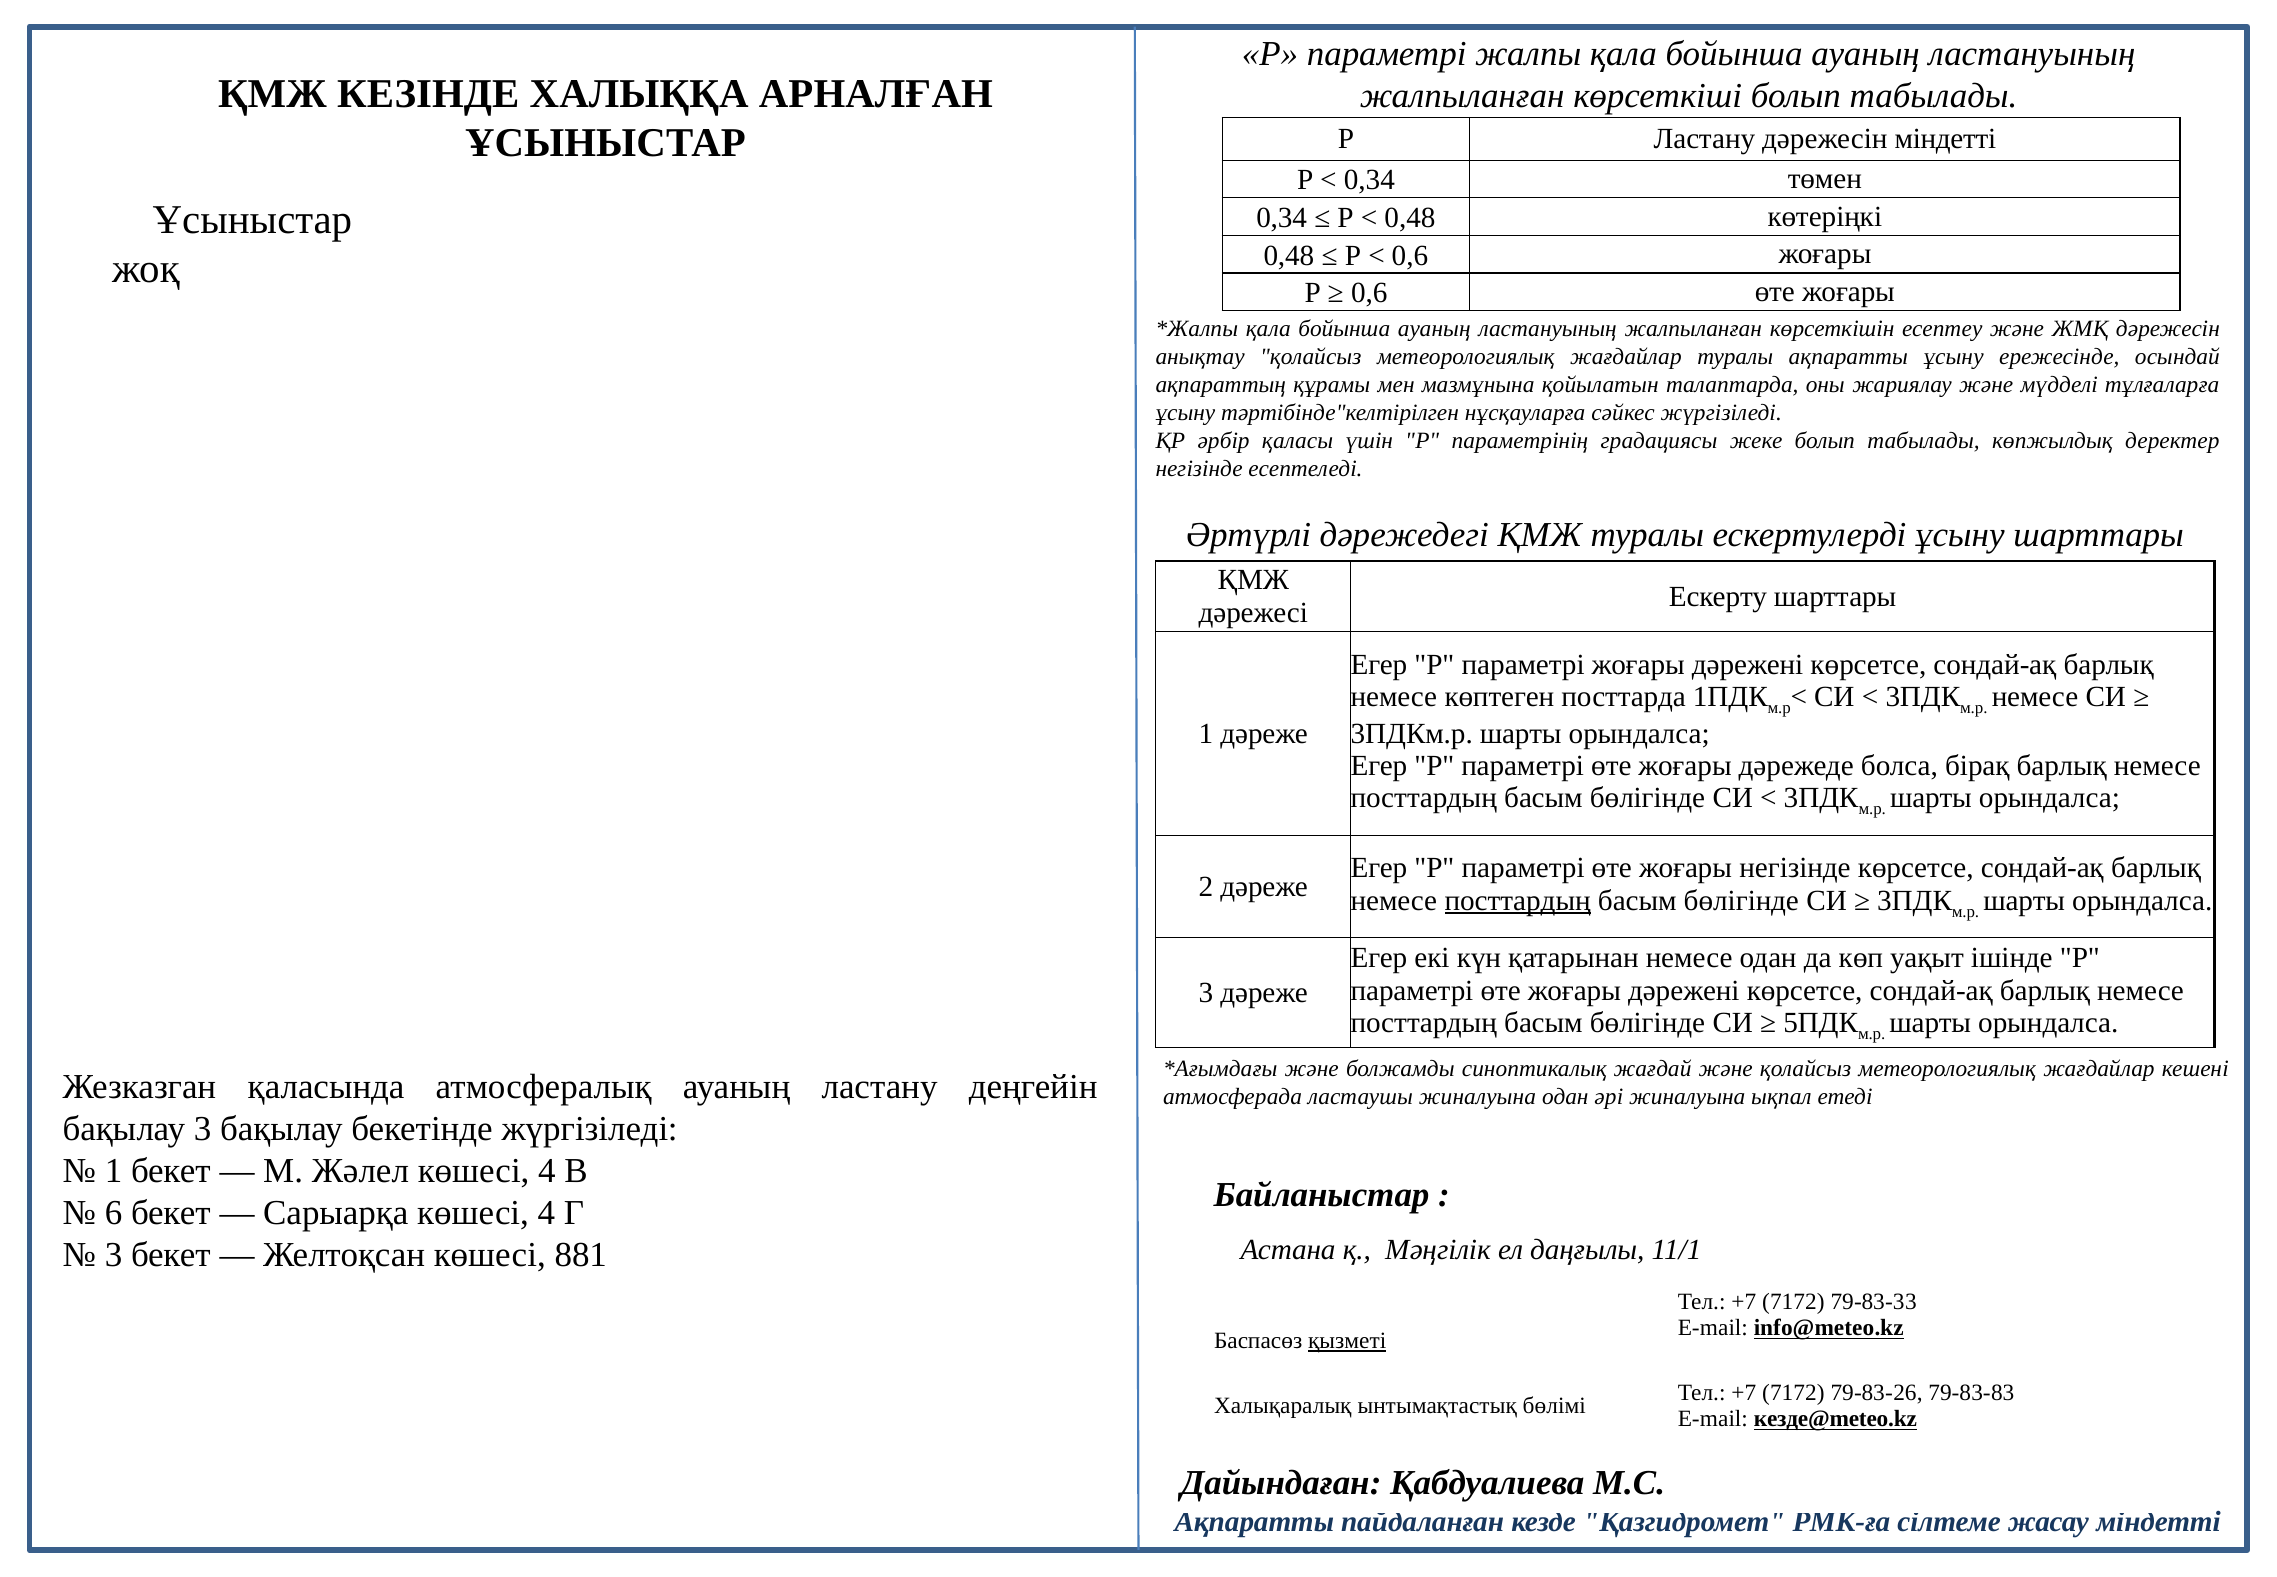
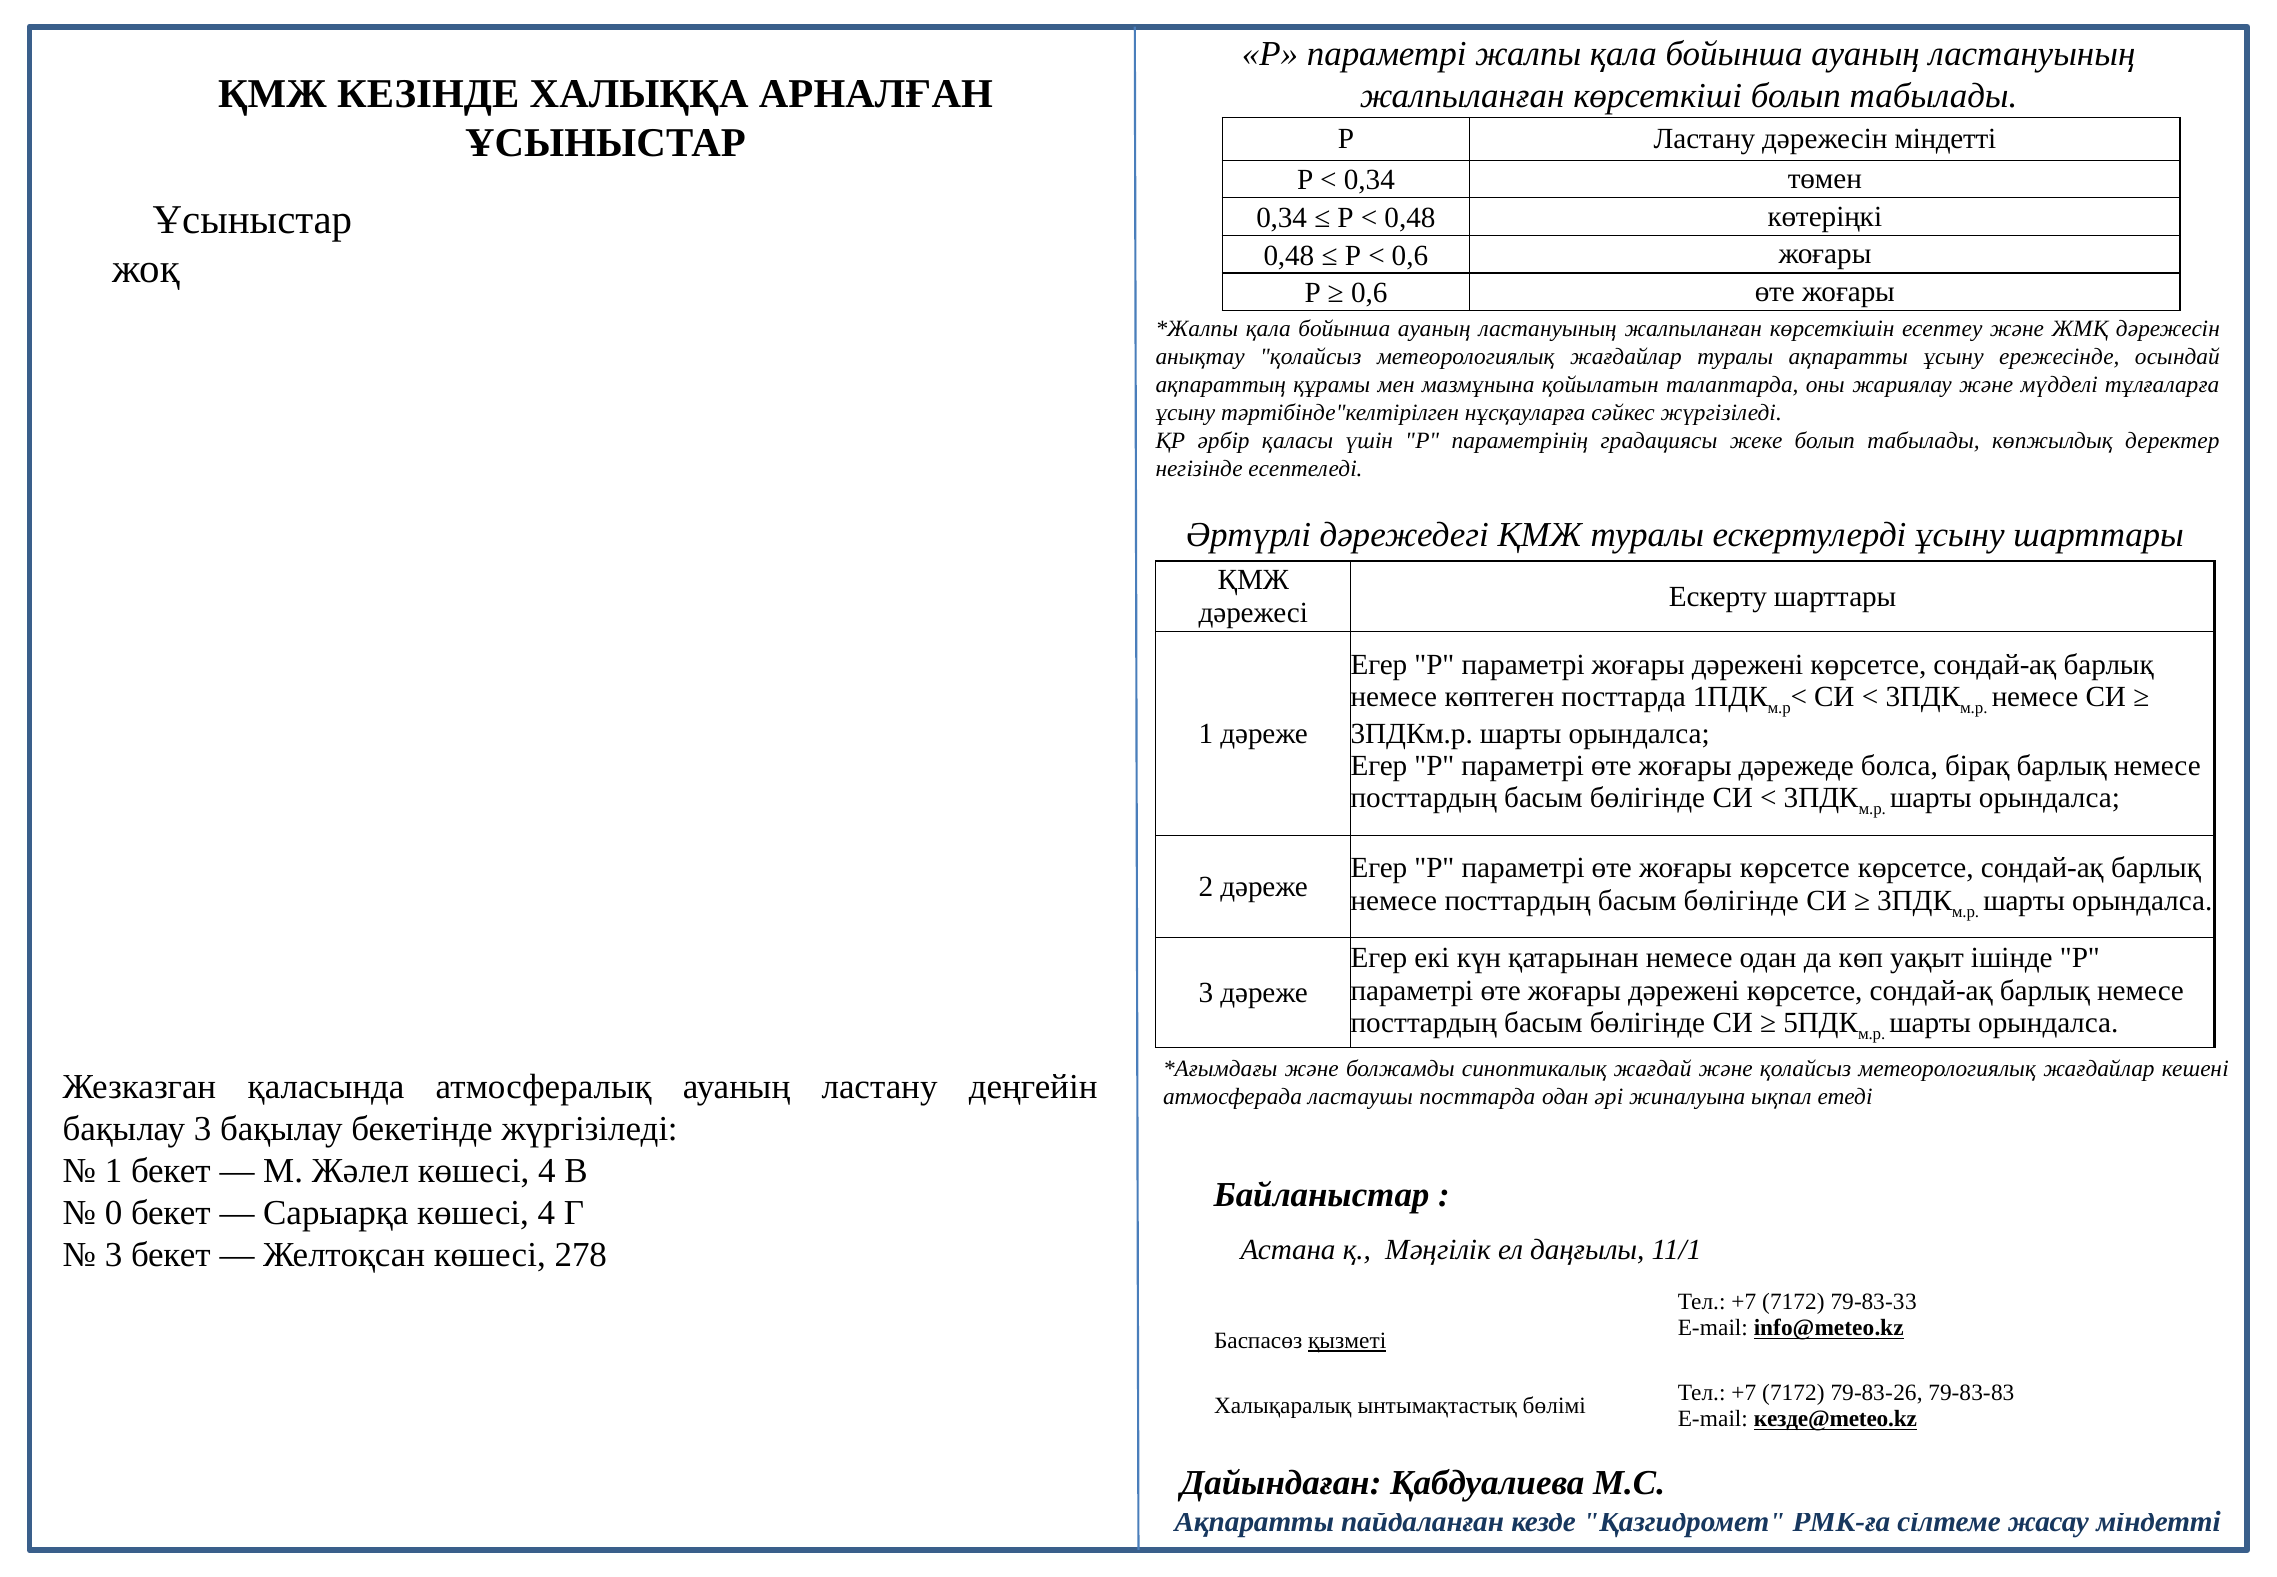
жоғары негізінде: негізінде -> көрсетсе (1795, 868)
посттардың underline: present -> none (1518, 900)
ластаушы жиналуына: жиналуына -> посттарда (1477, 1096)
6: 6 -> 0 (114, 1213)
881: 881 -> 278 (581, 1255)
